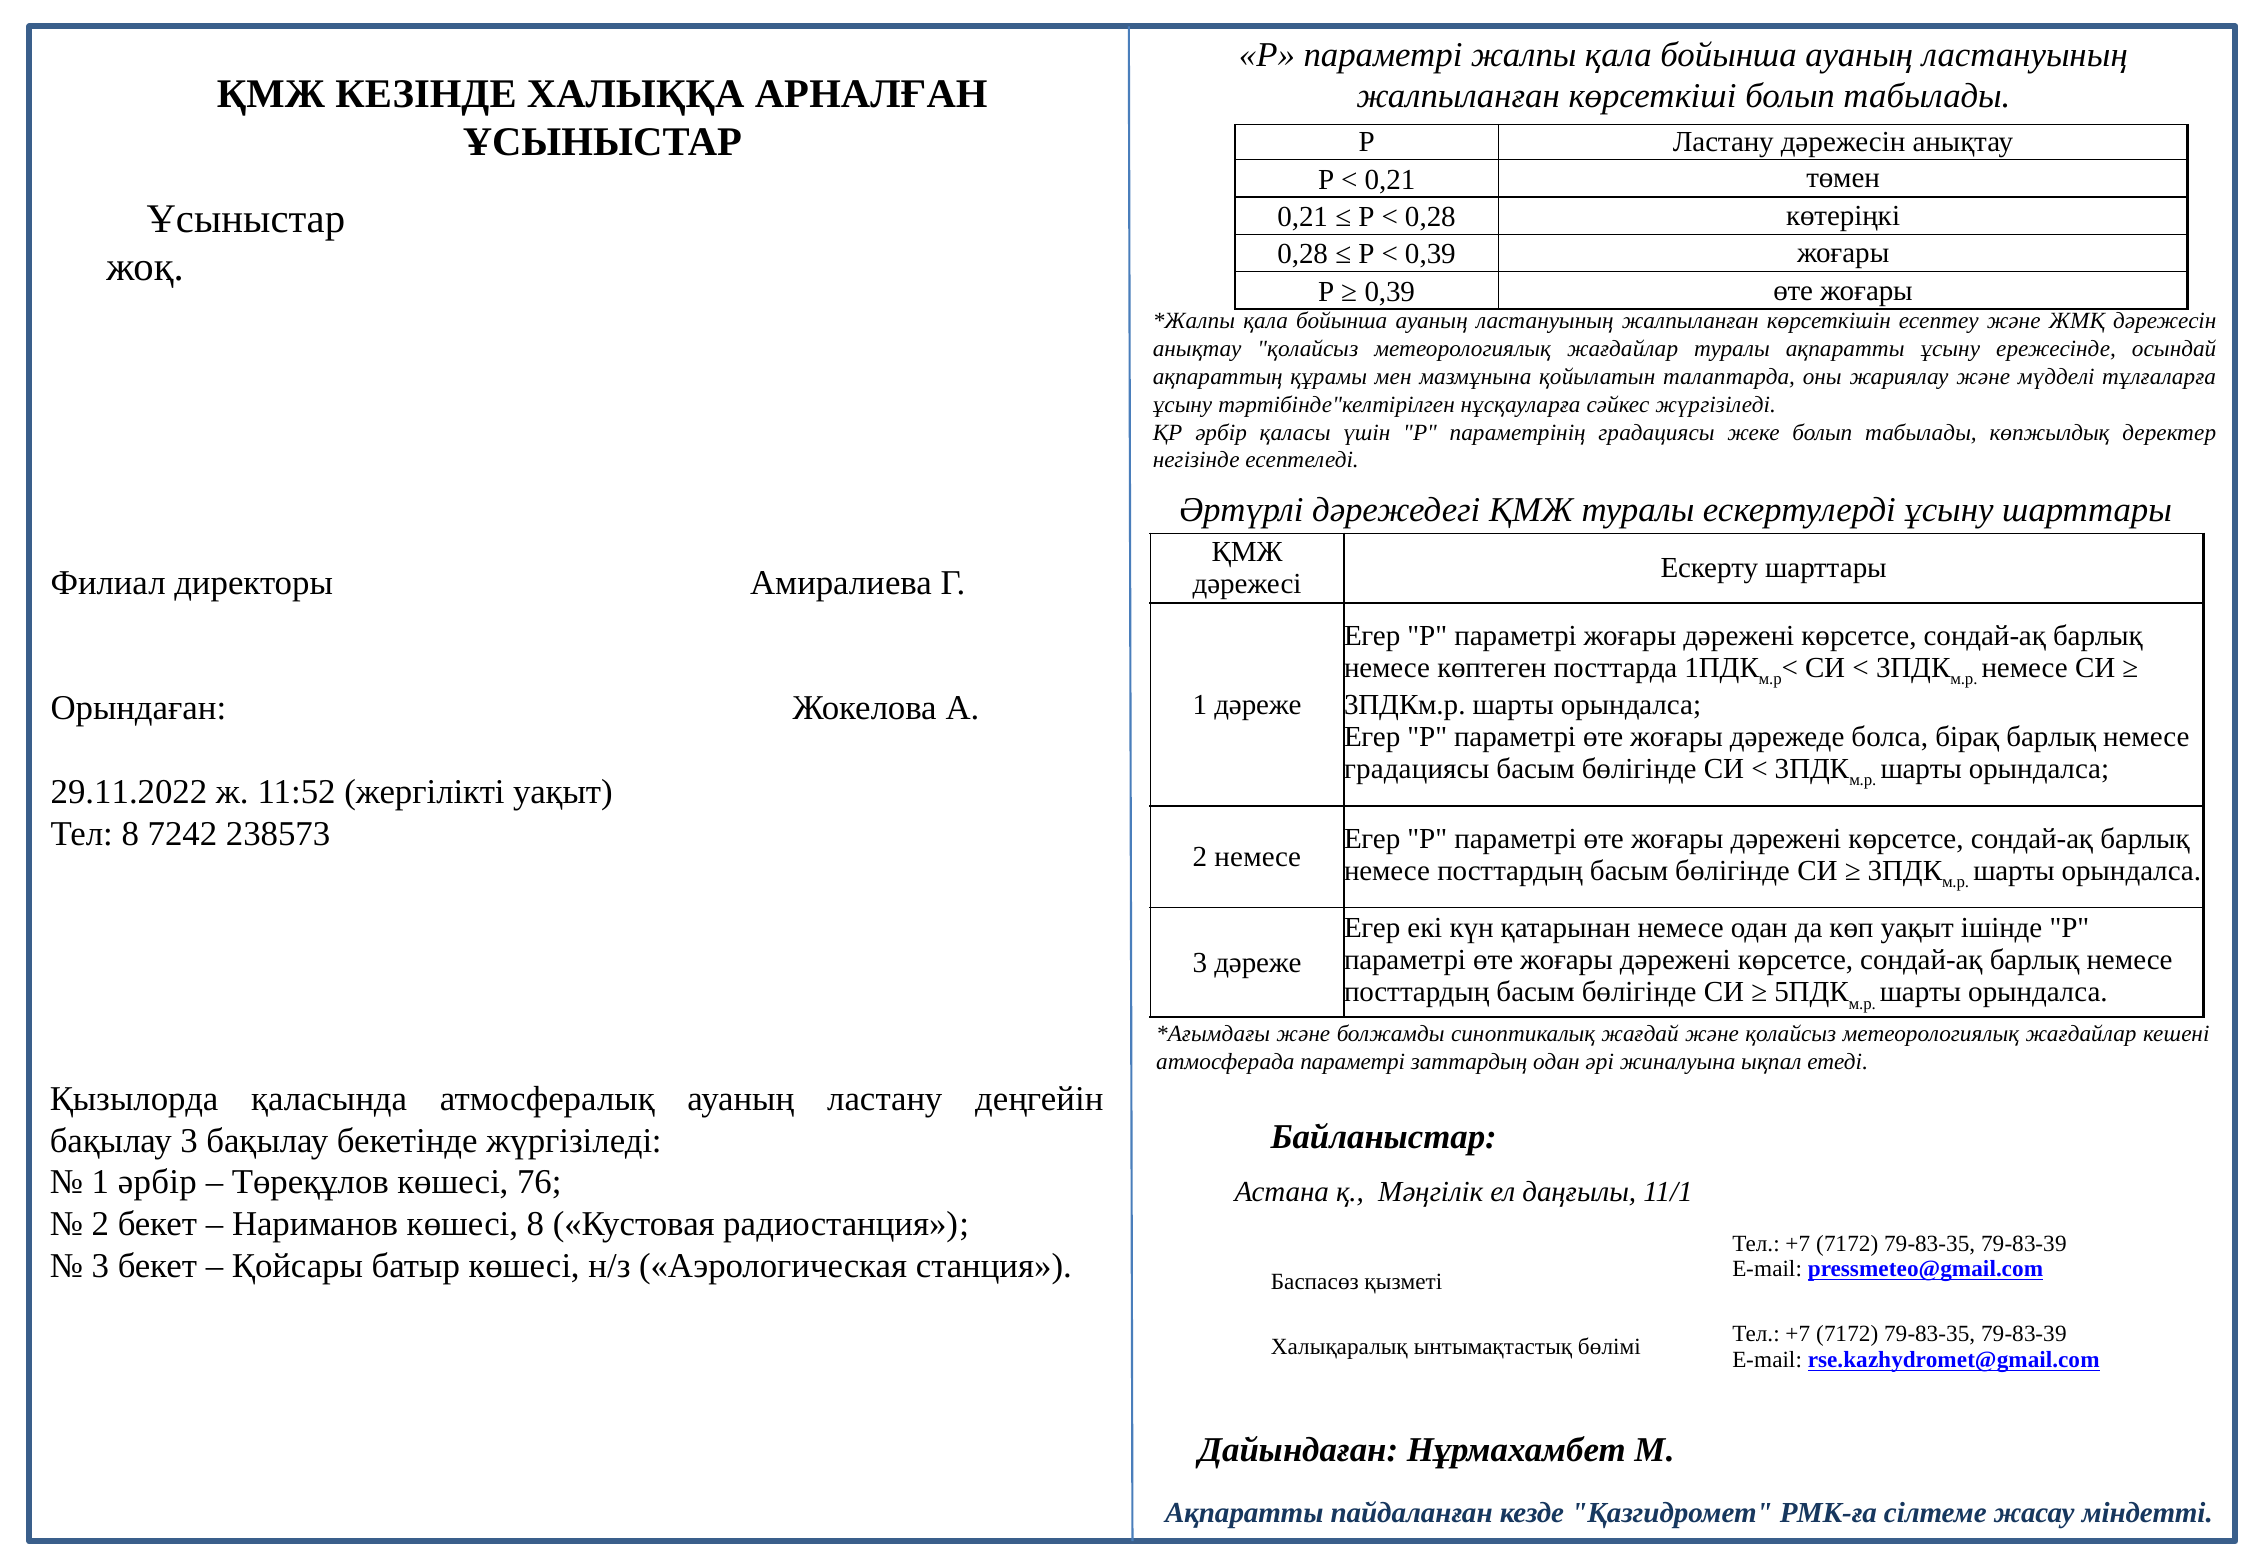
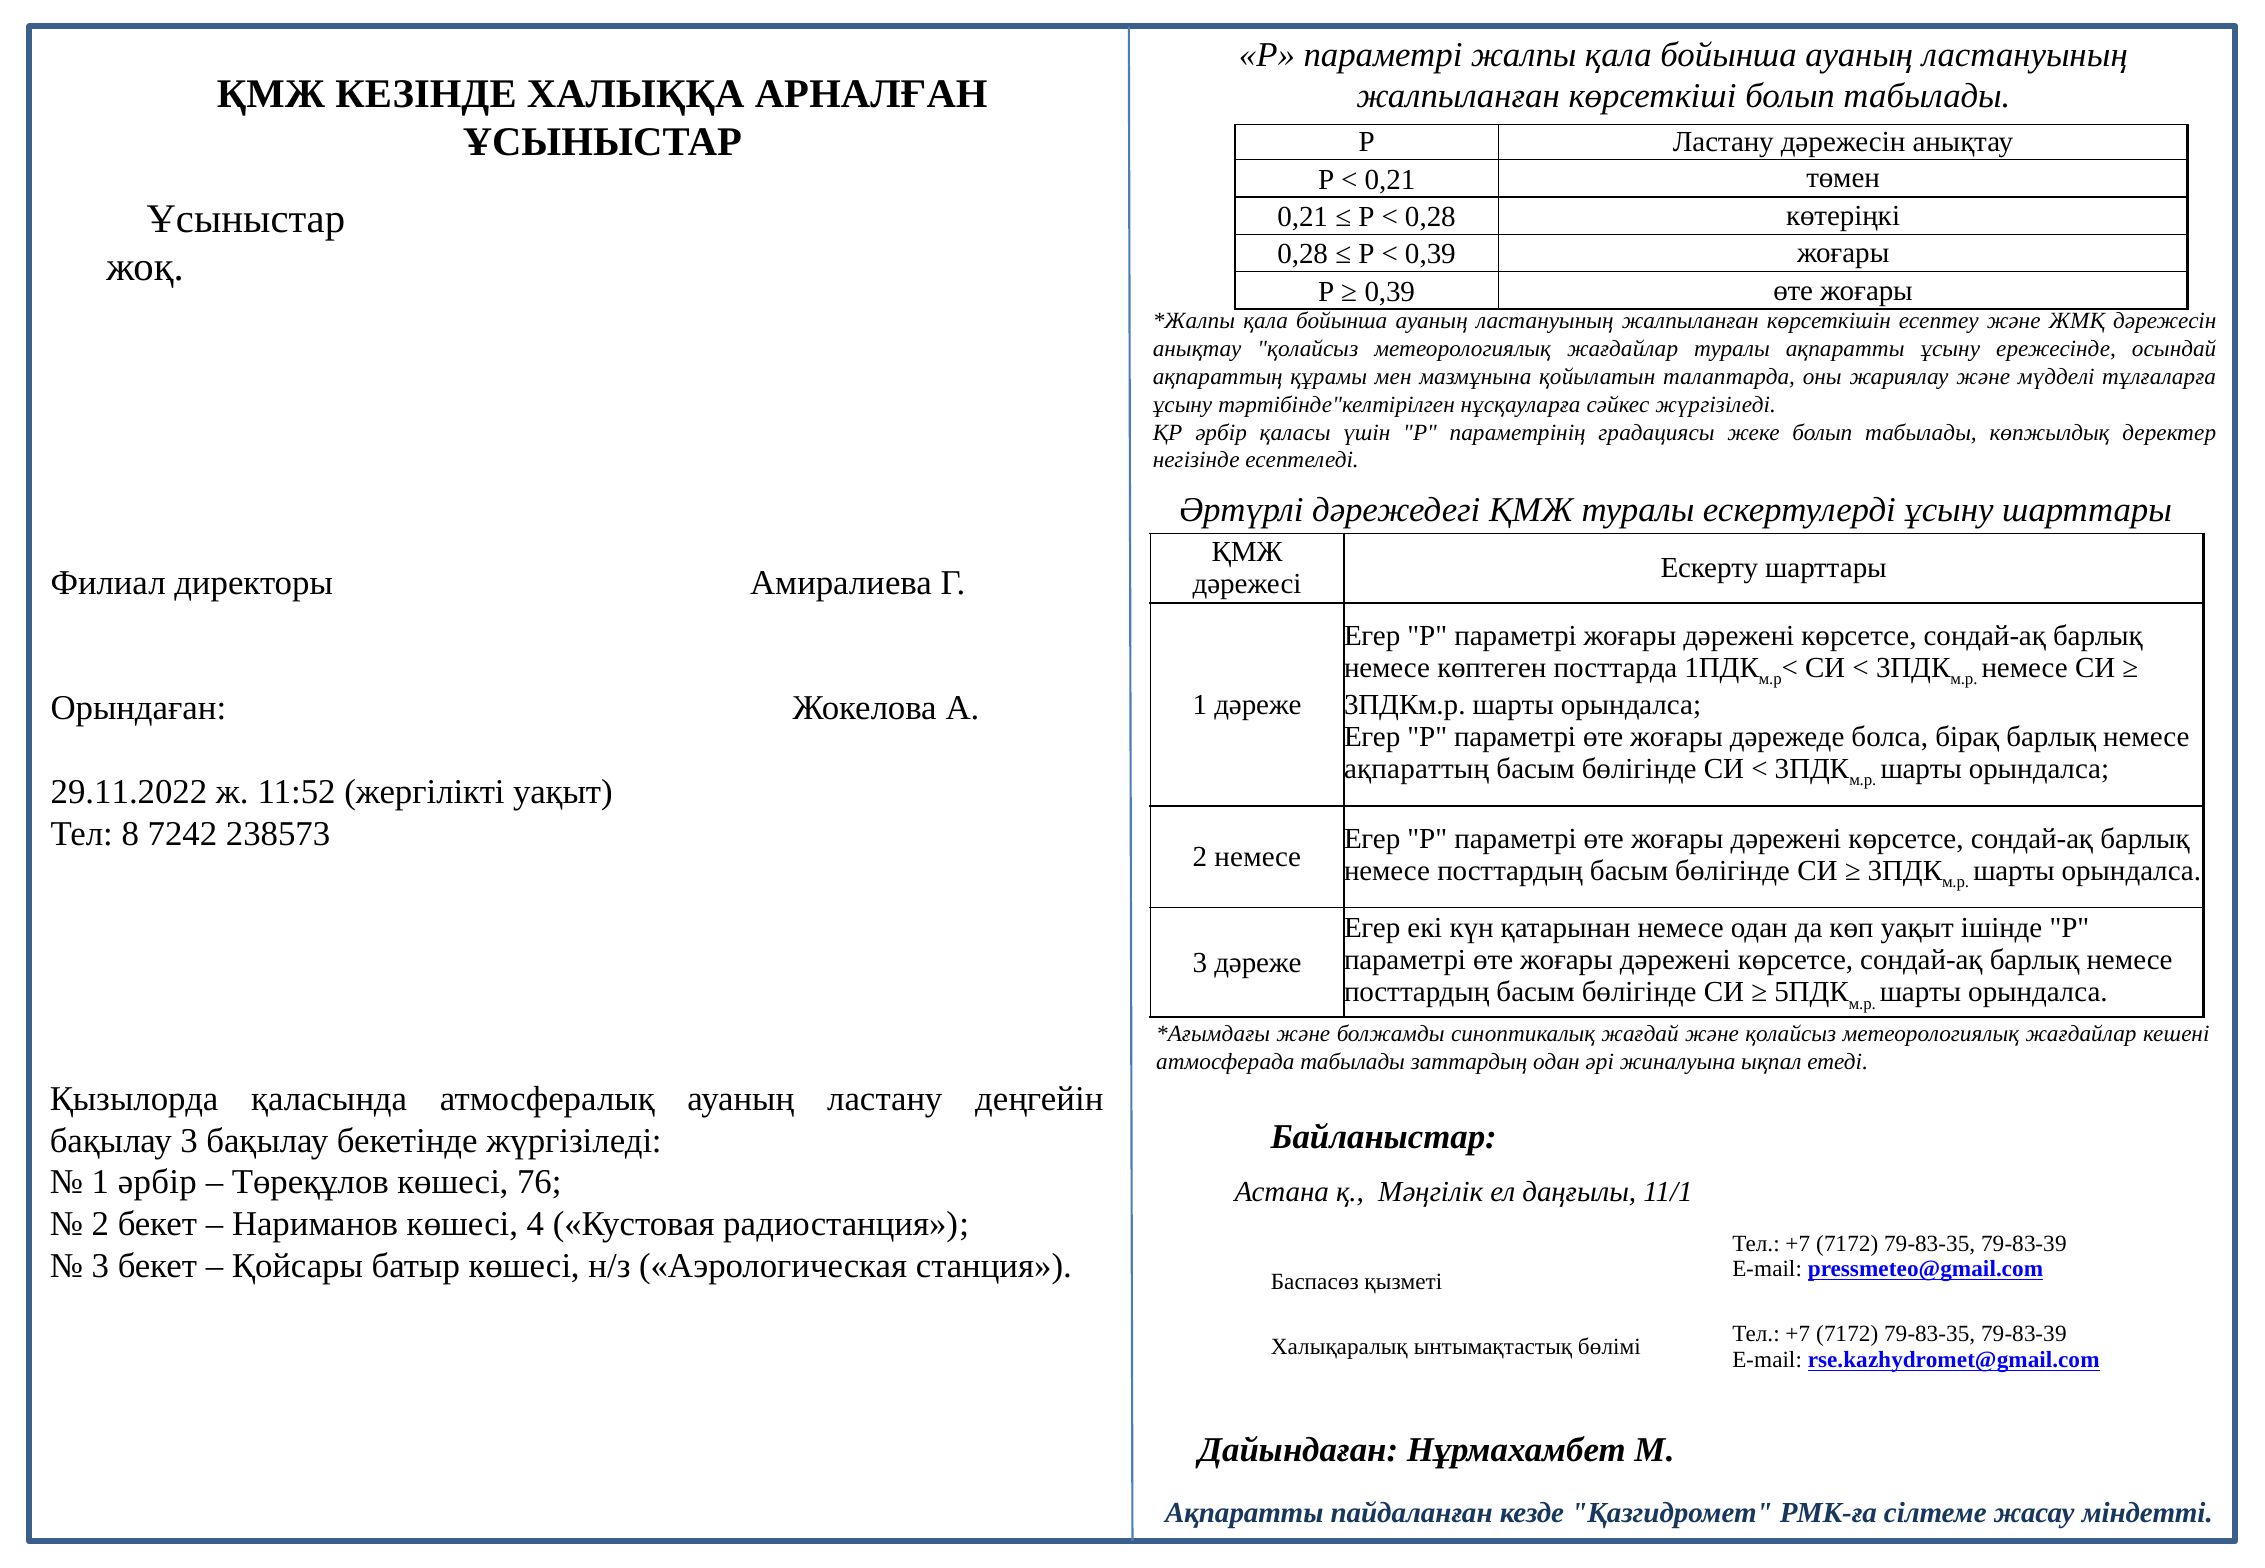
градациясы: градациясы -> ақпараттың (1417, 769)
атмосферада параметрі: параметрі -> табылады (1353, 1062)
көшесі 8: 8 -> 4 (535, 1224)
